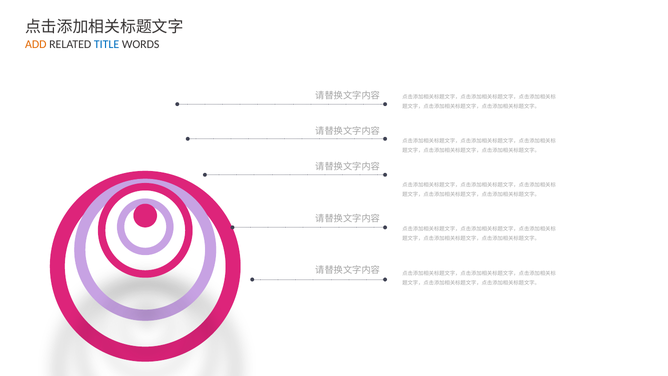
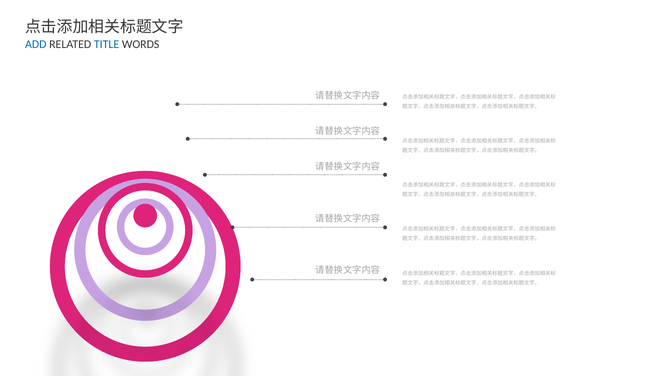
ADD colour: orange -> blue (36, 44)
